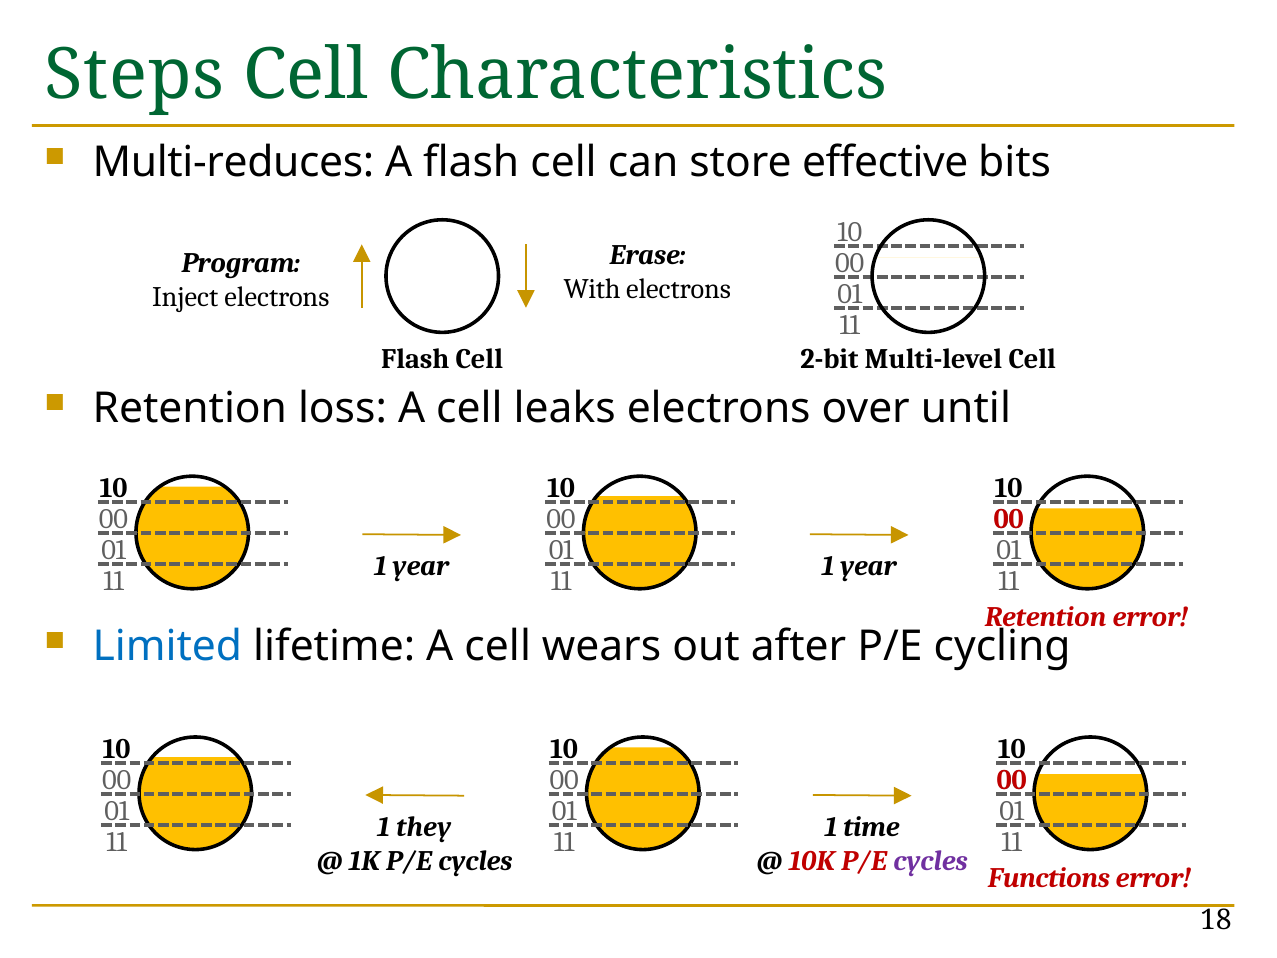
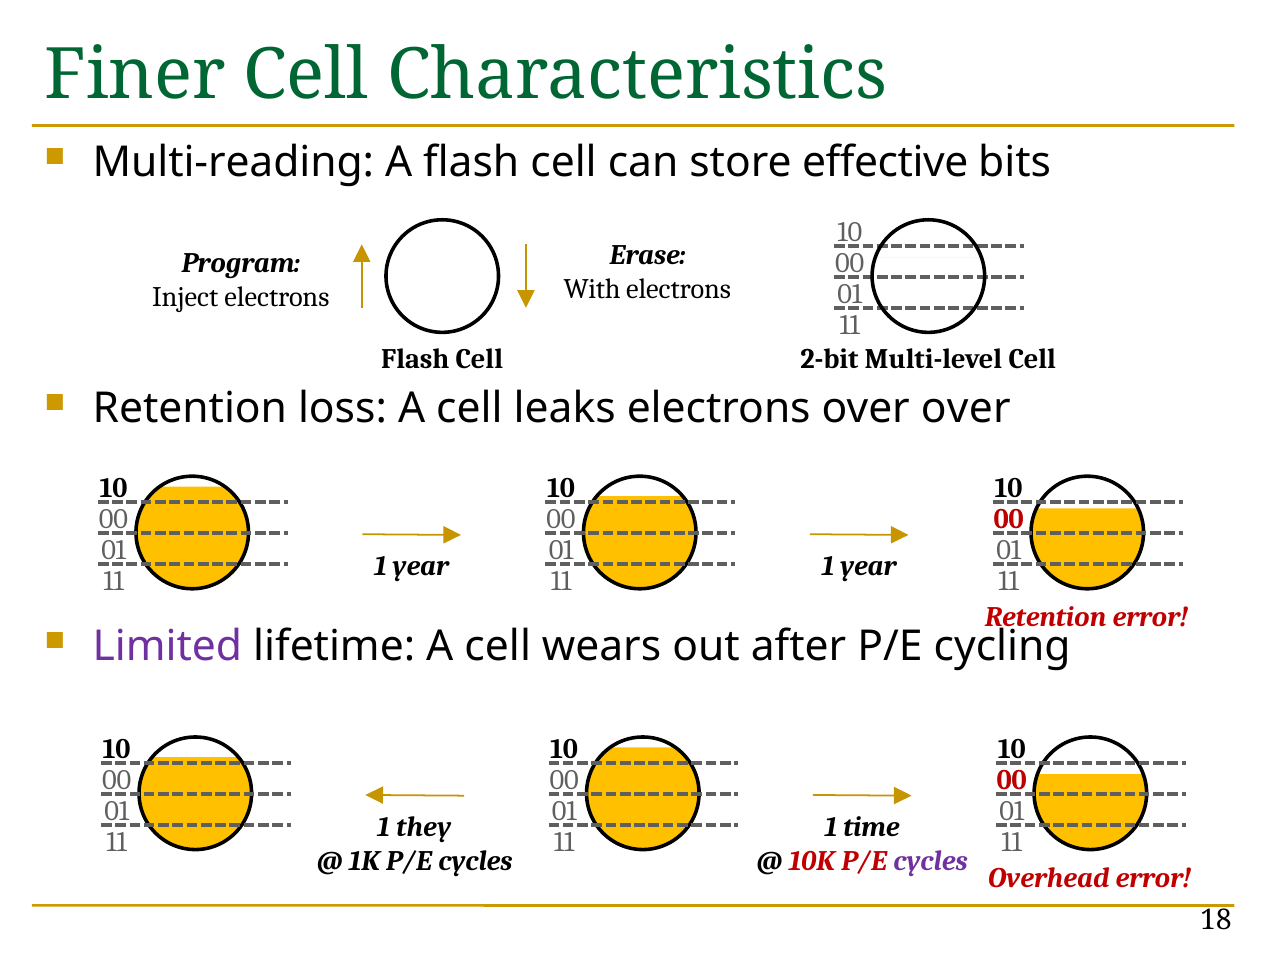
Steps: Steps -> Finer (135, 75)
Multi-reduces: Multi-reduces -> Multi-reading (233, 163)
over until: until -> over (966, 408)
Limited colour: blue -> purple (167, 647)
Functions: Functions -> Overhead (1049, 878)
